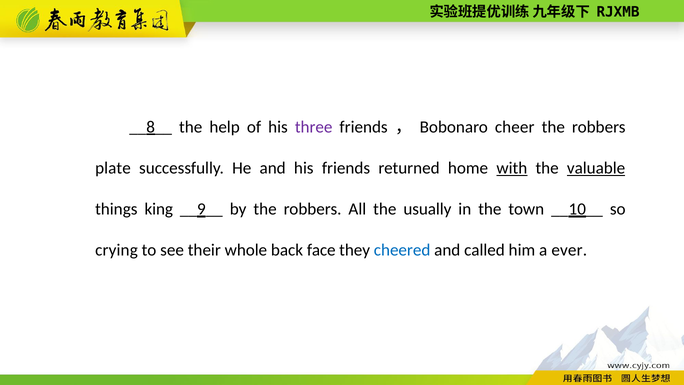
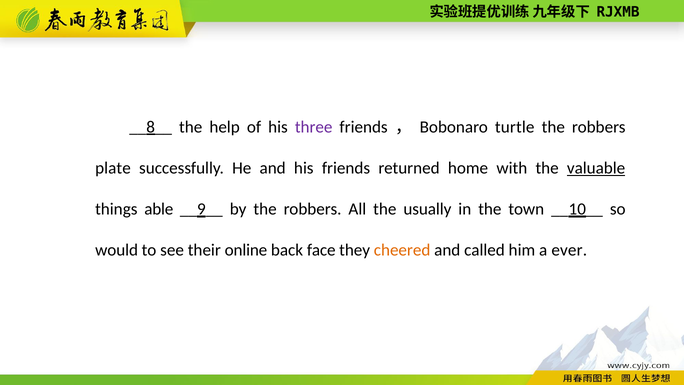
cheer: cheer -> turtle (515, 127)
with underline: present -> none (512, 168)
king: king -> able (159, 209)
crying: crying -> would (117, 250)
whole: whole -> online (246, 250)
cheered colour: blue -> orange (402, 250)
